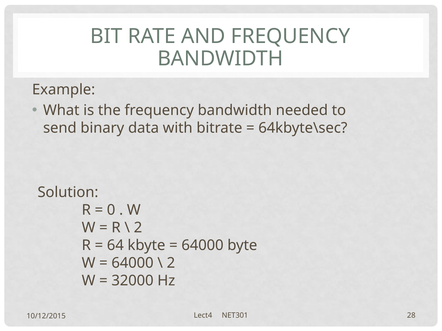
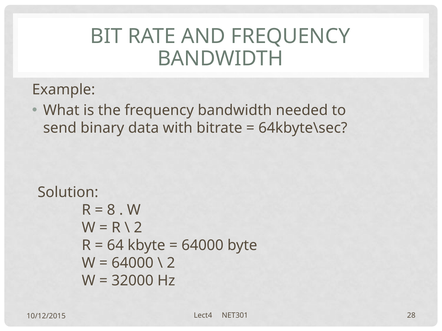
0: 0 -> 8 (111, 210)
